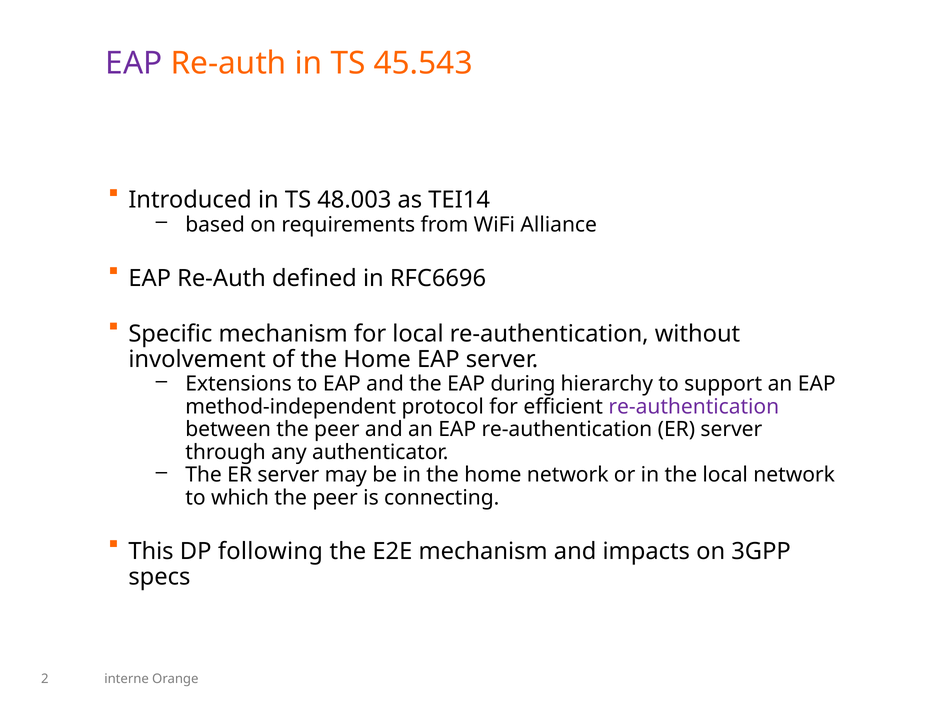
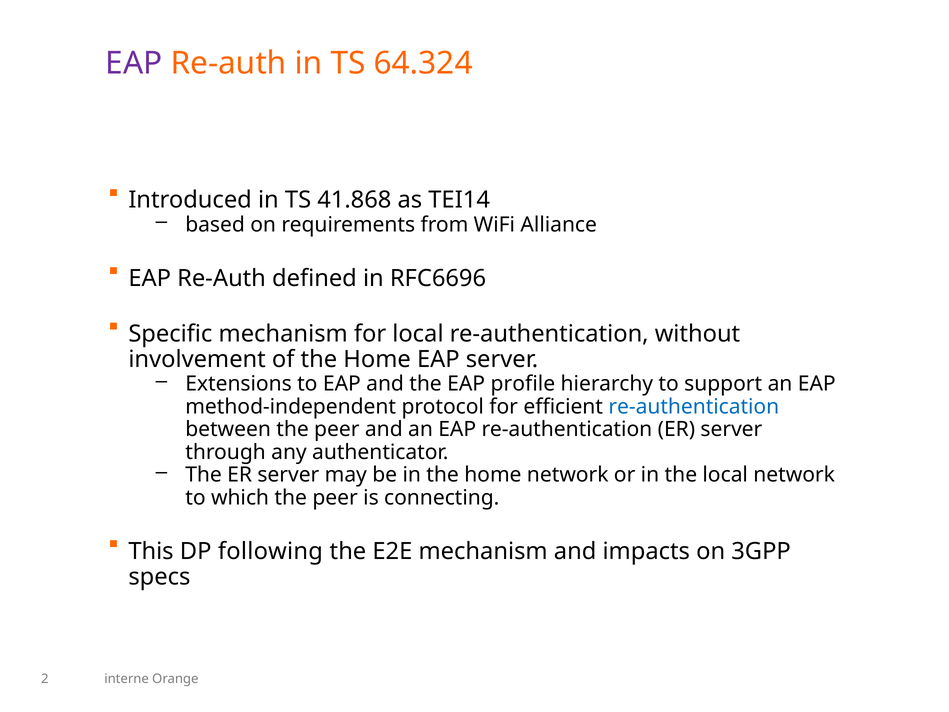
45.543: 45.543 -> 64.324 (423, 63)
48.003: 48.003 -> 41.868 (354, 200)
during: during -> profile (523, 384)
re-authentication colour: purple -> blue (694, 406)
